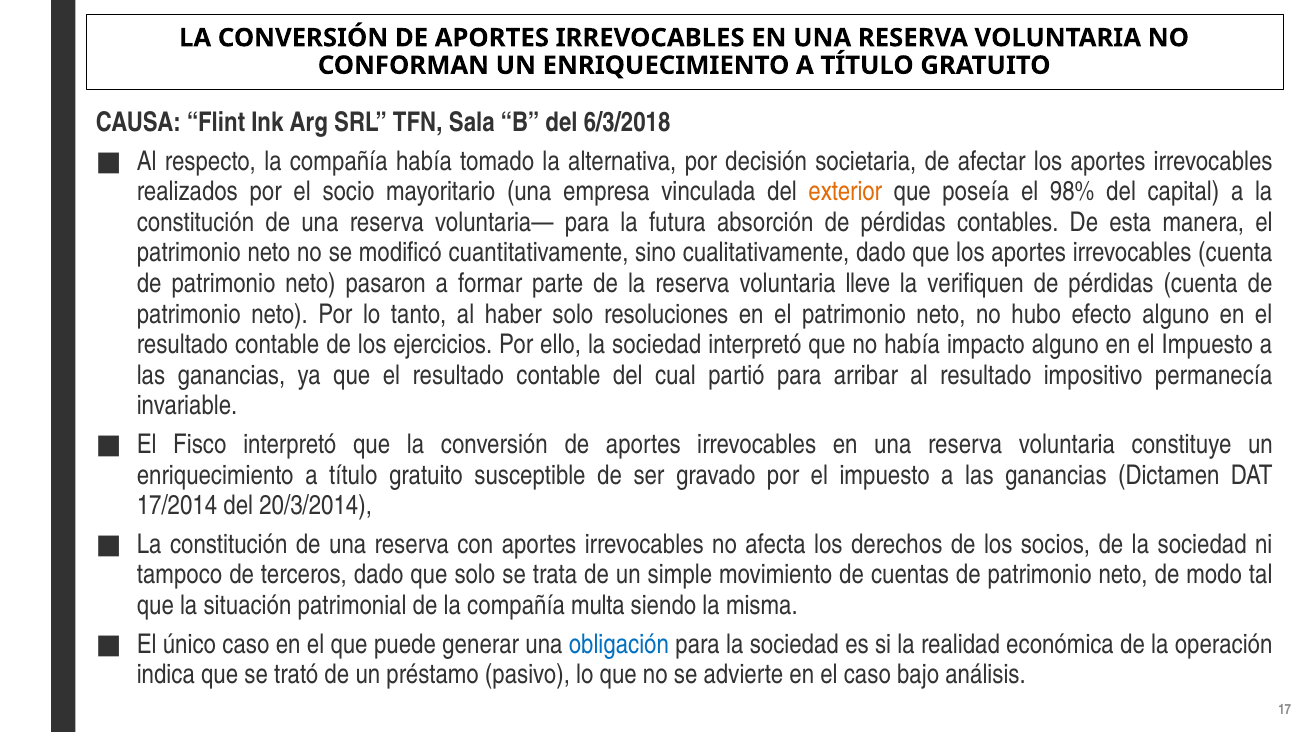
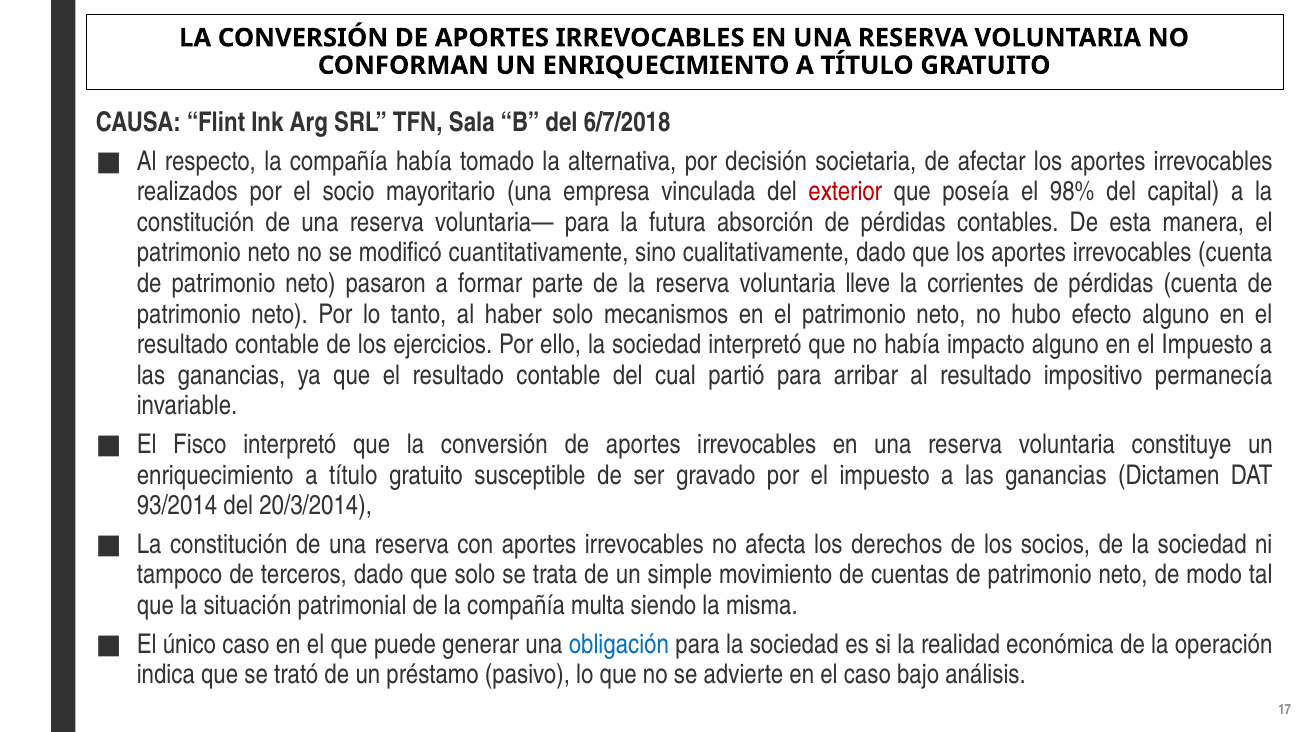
6/3/2018: 6/3/2018 -> 6/7/2018 (627, 122)
exterior colour: orange -> red (845, 192)
verifiquen: verifiquen -> corrientes (976, 283)
resoluciones: resoluciones -> mecanismos (666, 314)
17/2014: 17/2014 -> 93/2014 (177, 506)
